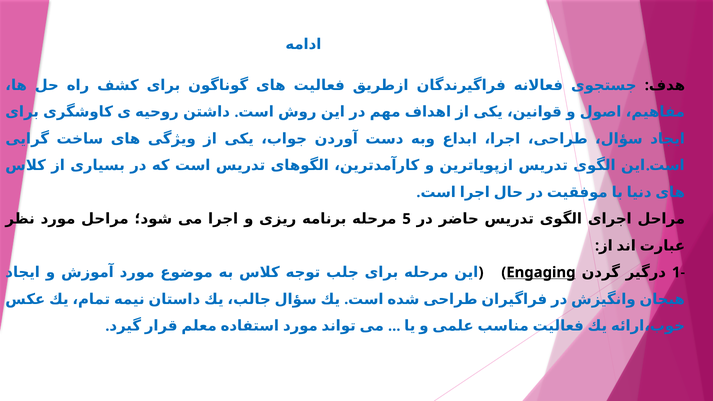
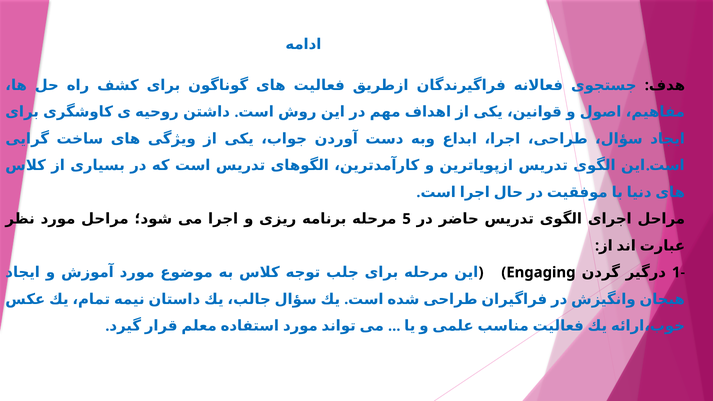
Engaging underline: present -> none (541, 272)
